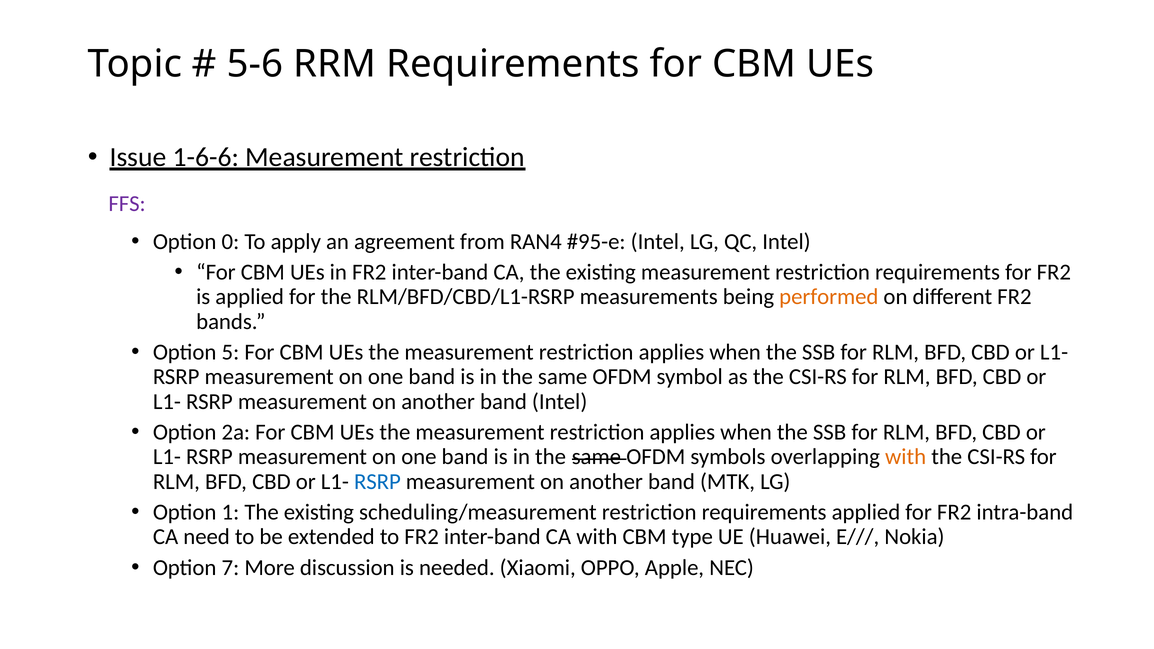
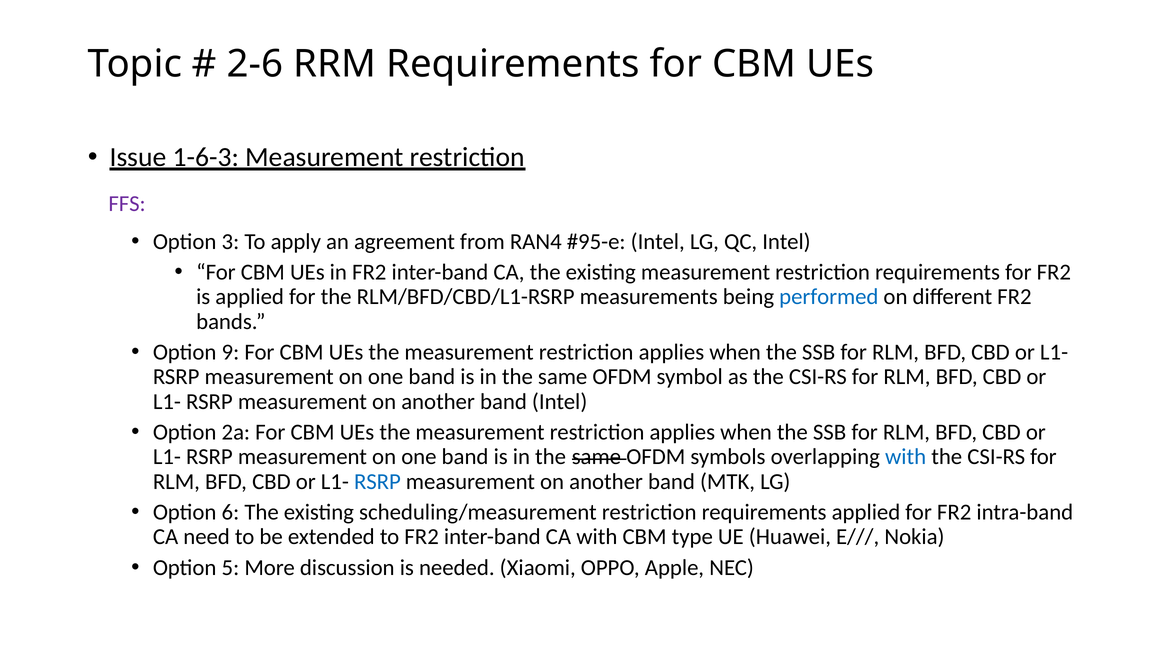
5-6: 5-6 -> 2-6 (255, 64)
1-6-6: 1-6-6 -> 1-6-3 (206, 157)
0: 0 -> 3 (230, 242)
performed colour: orange -> blue (829, 297)
5: 5 -> 9 (230, 352)
with colour: orange -> blue (906, 457)
1: 1 -> 6 (230, 512)
7: 7 -> 5 (230, 568)
